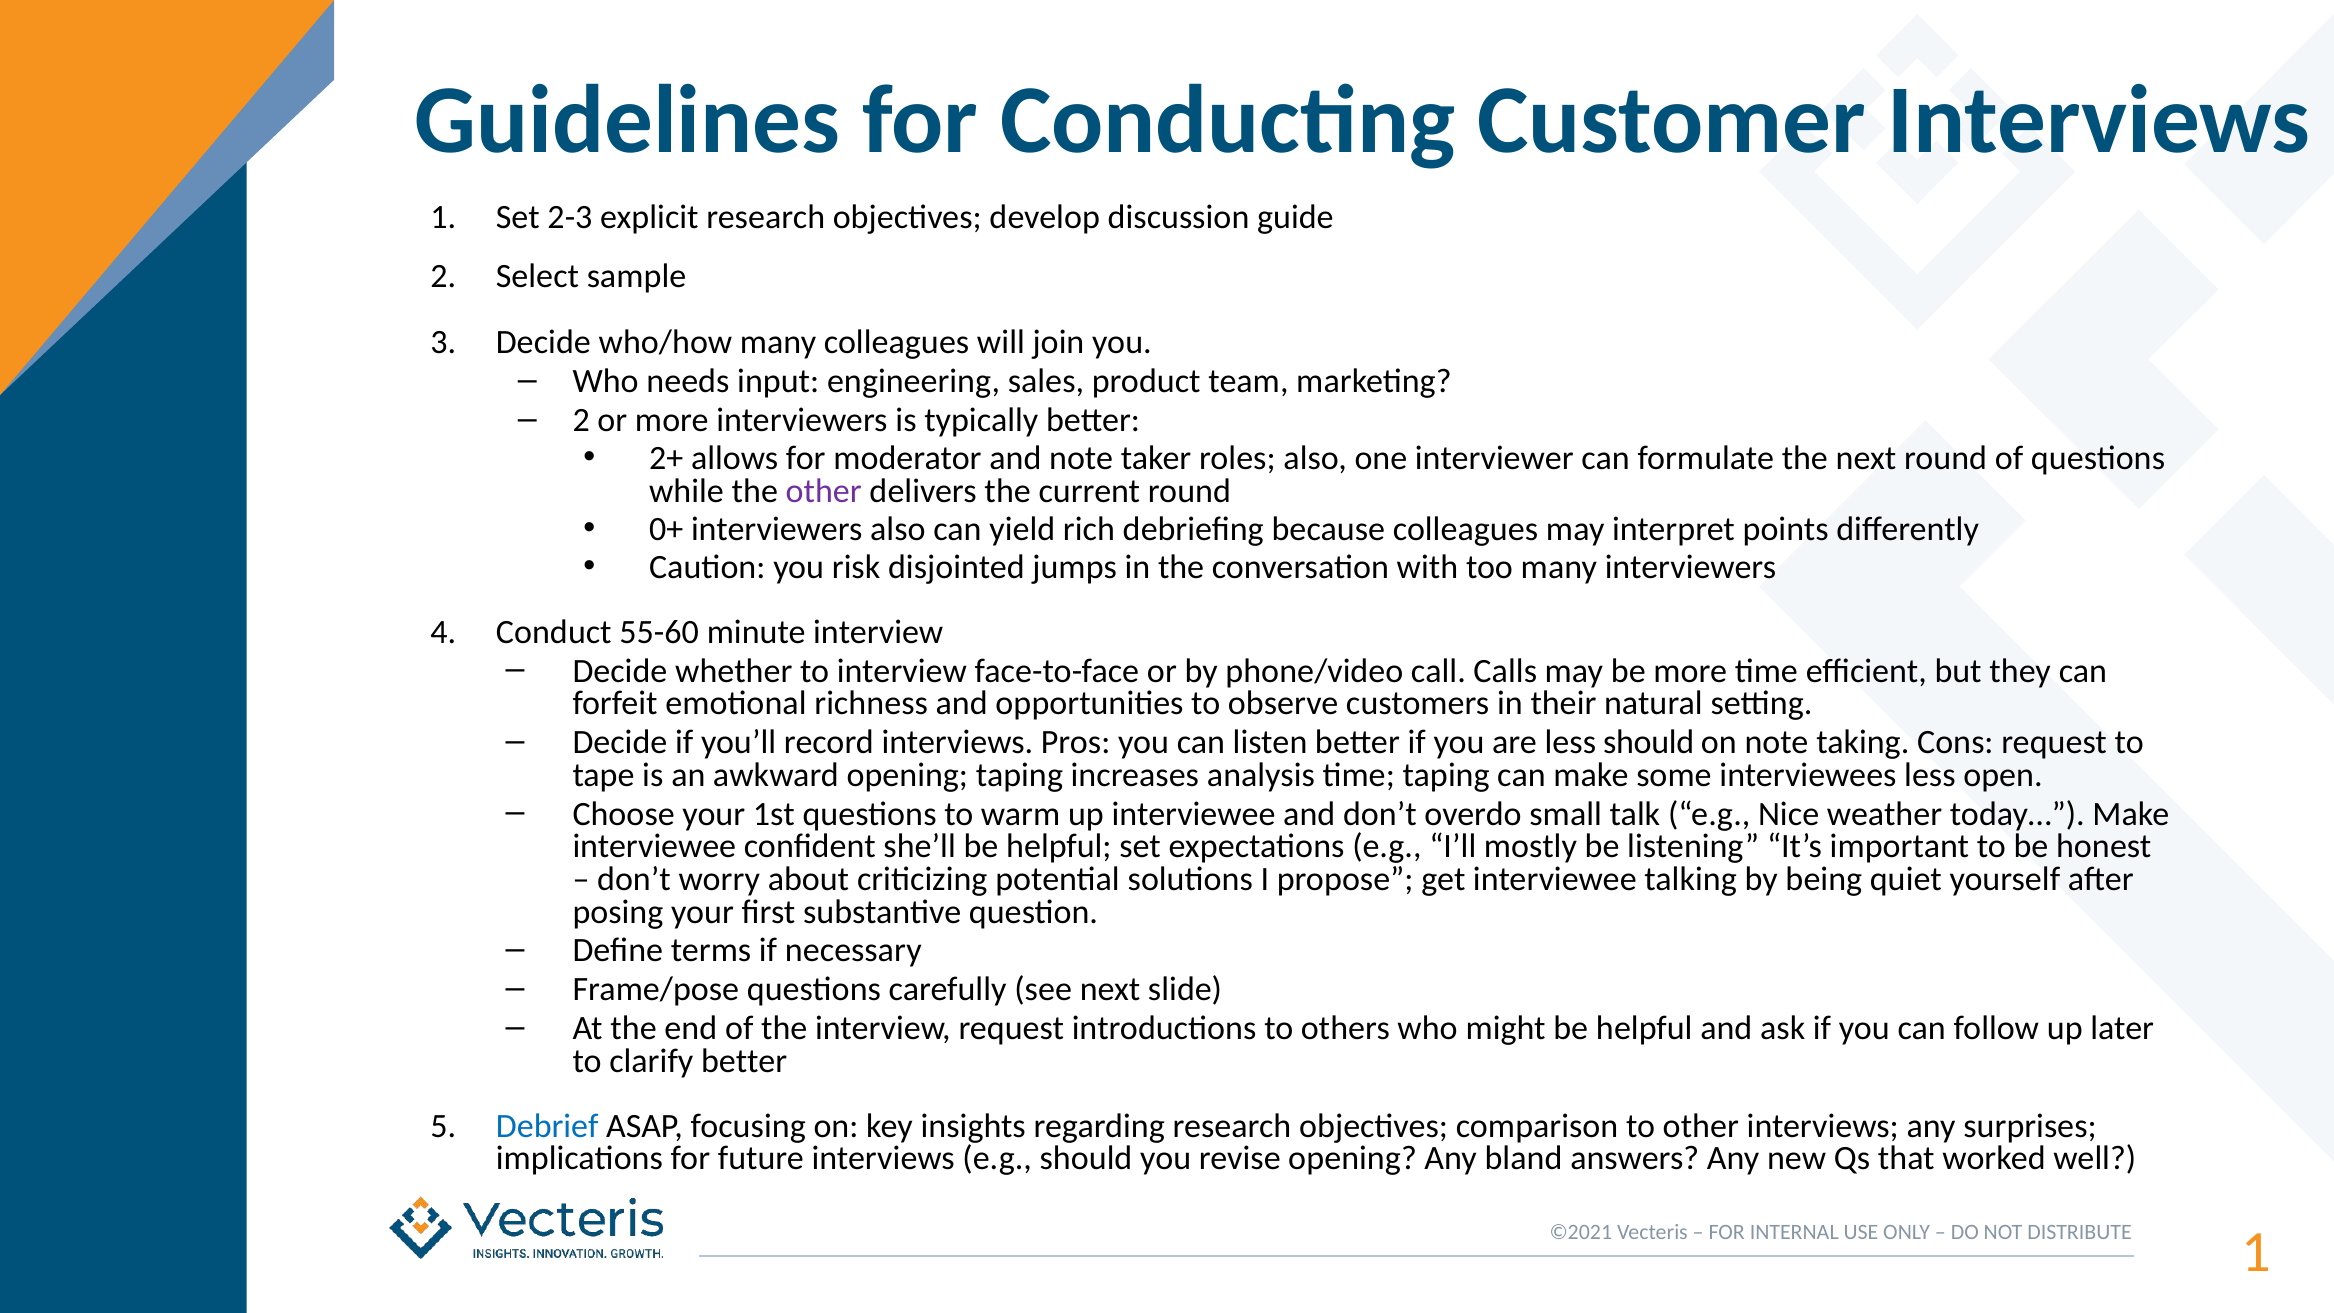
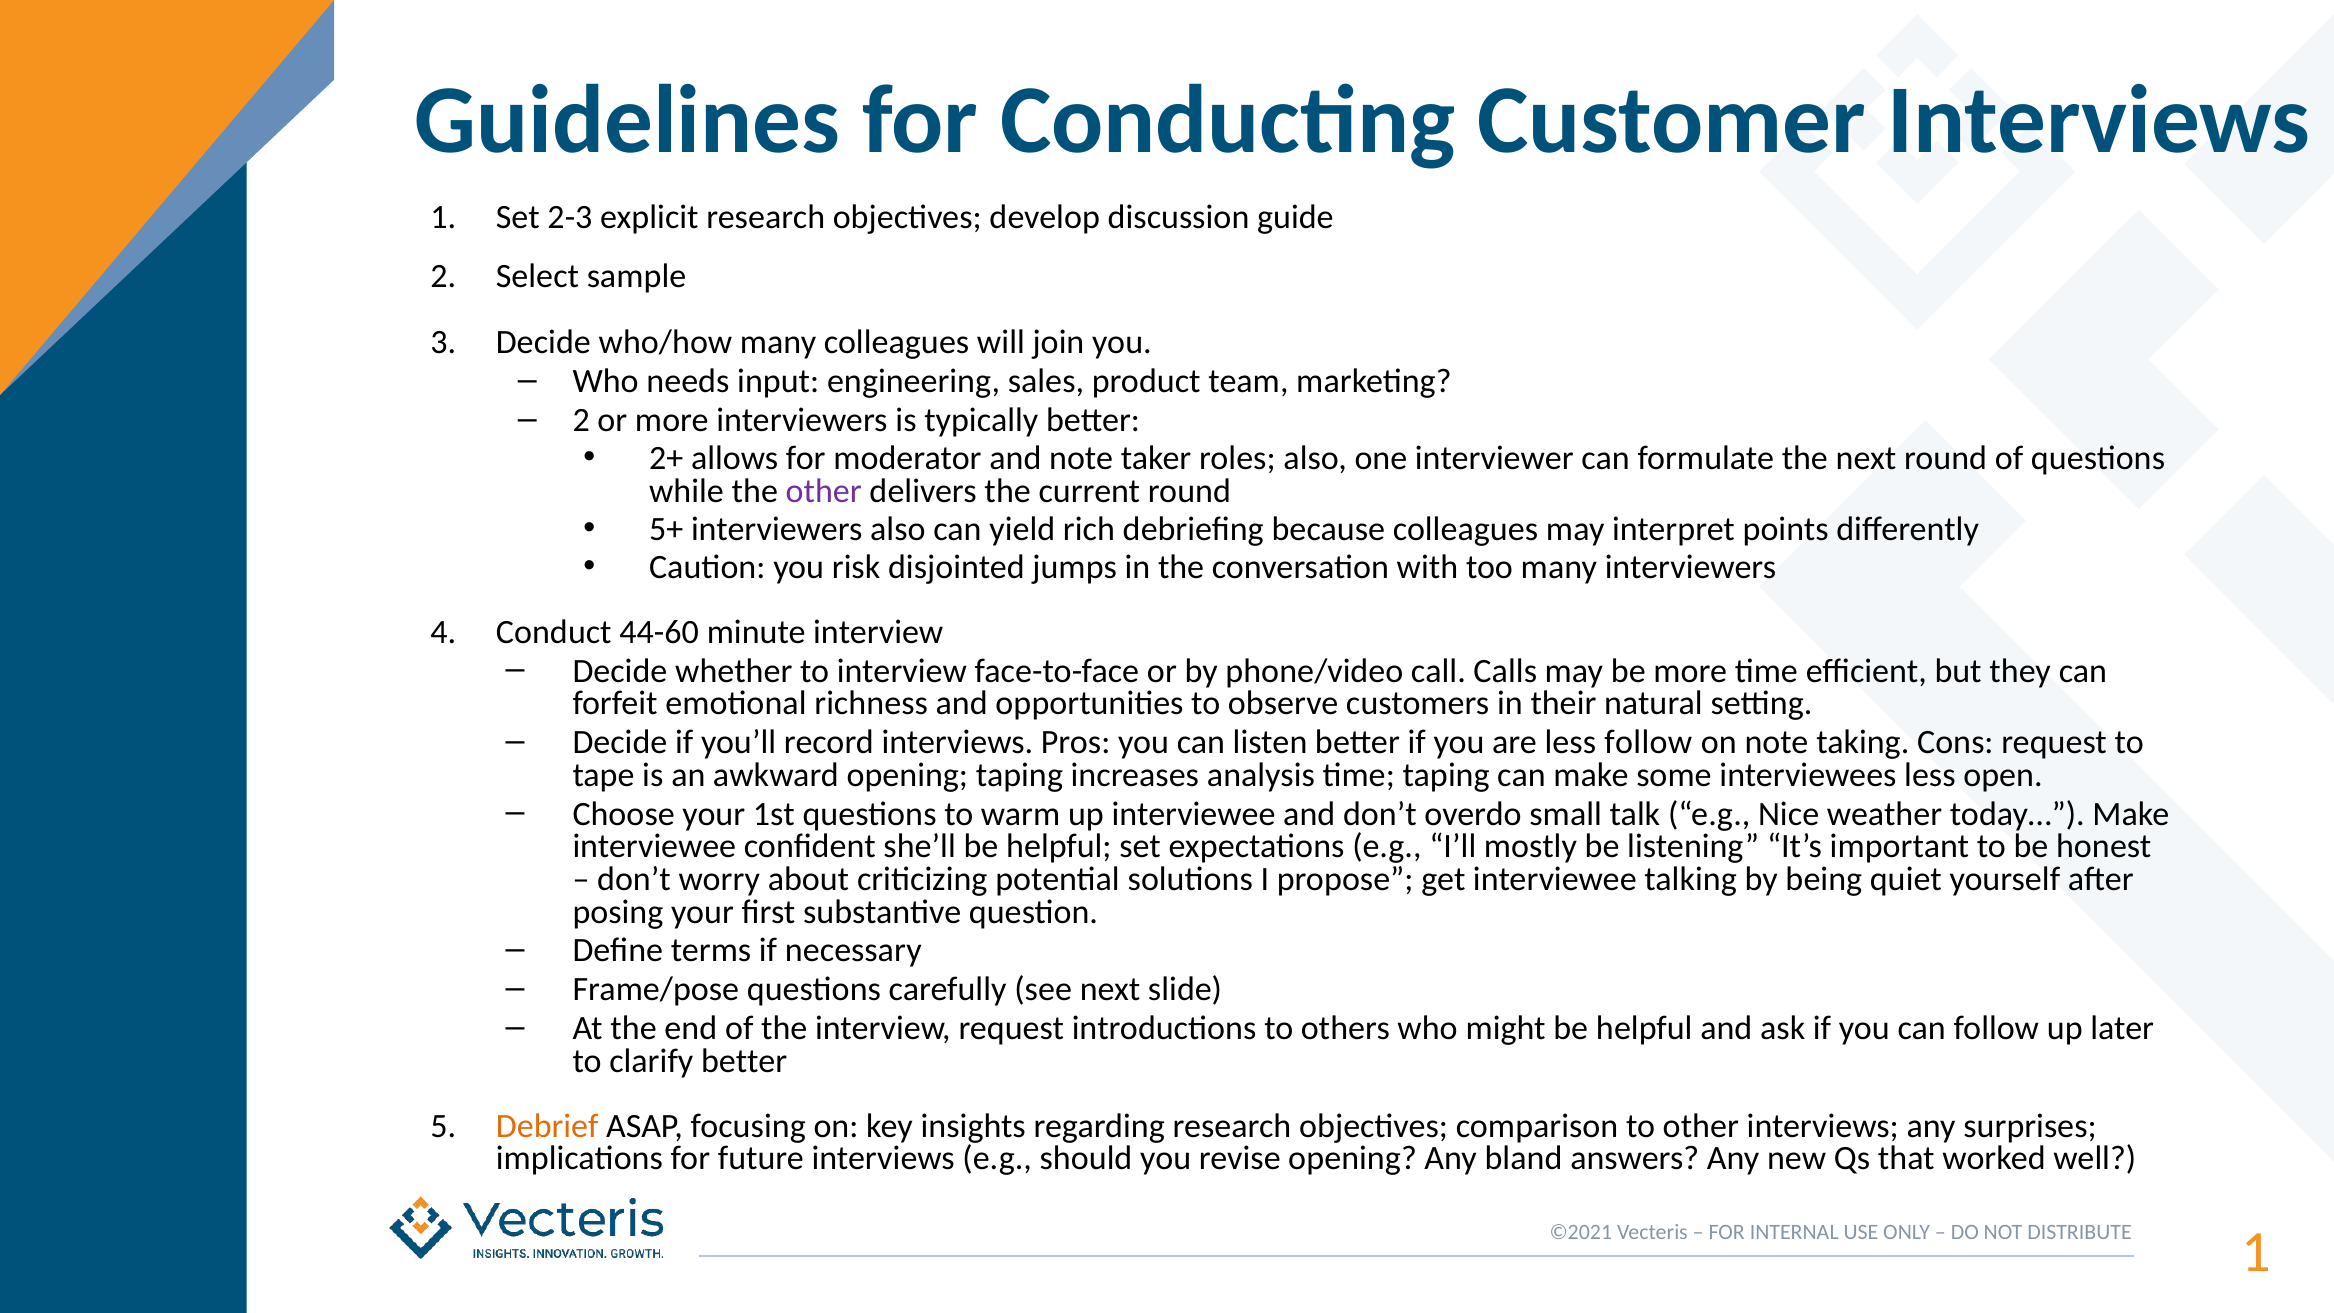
0+: 0+ -> 5+ (666, 529)
55-60: 55-60 -> 44-60 (659, 632)
less should: should -> follow (1648, 742)
Debrief colour: blue -> orange (547, 1126)
